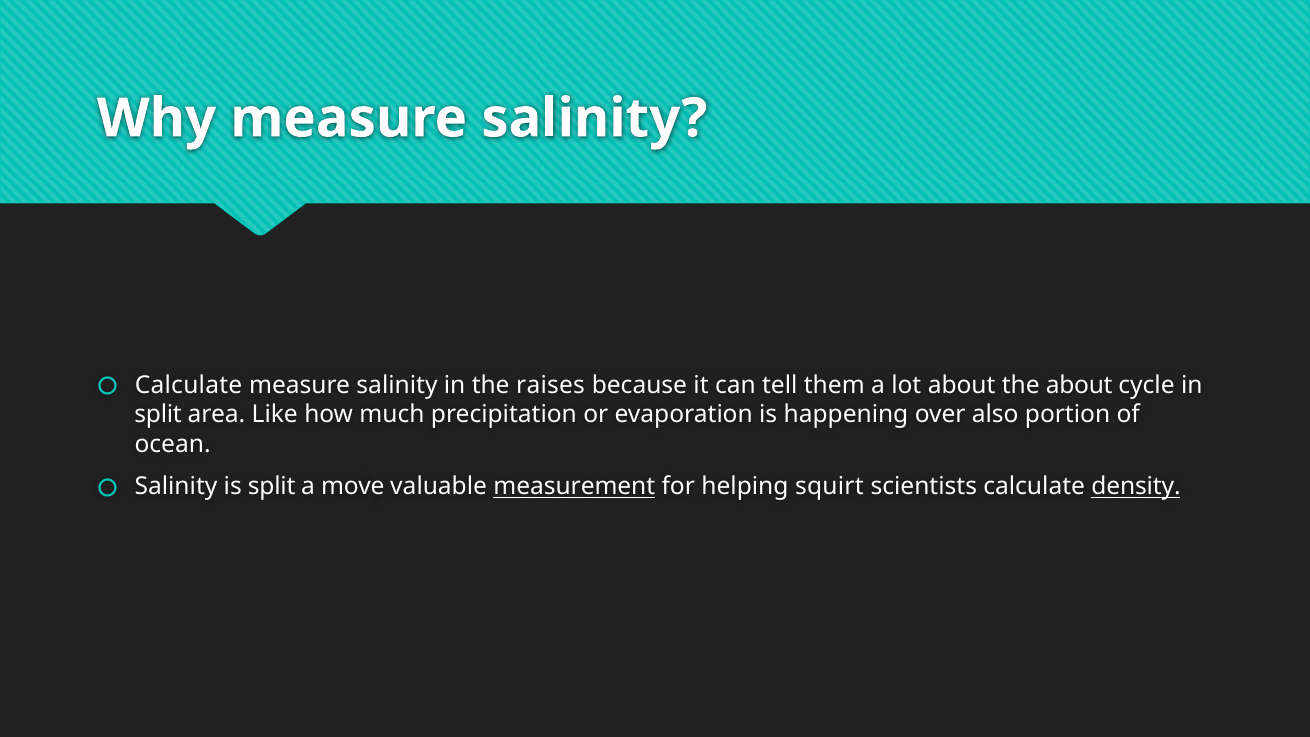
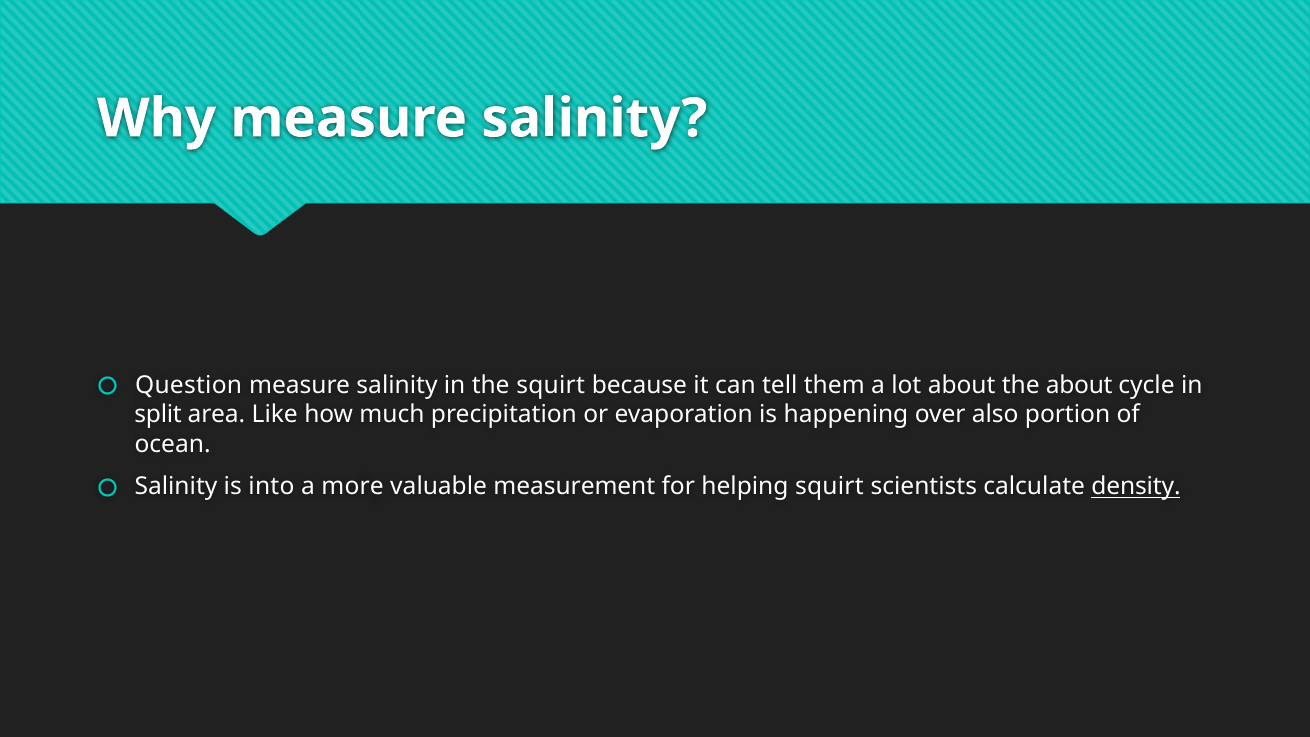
Calculate: Calculate -> Question (189, 385)
the raises: raises -> squirt (551, 385)
is split: split -> into (271, 487)
move: move -> more (353, 487)
measurement underline: present -> none (574, 487)
